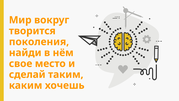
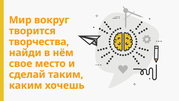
поколения: поколения -> творчества (39, 42)
